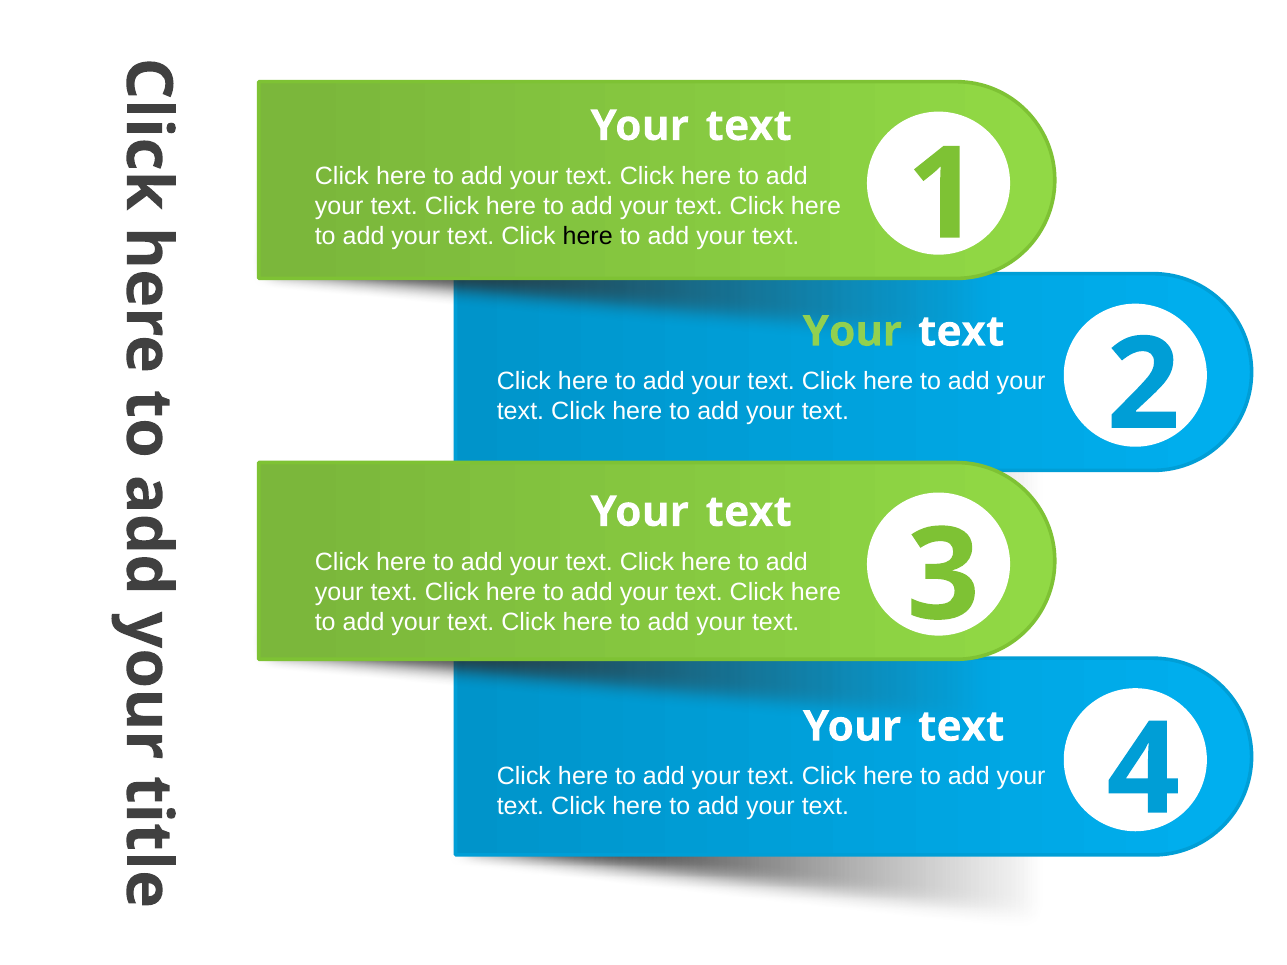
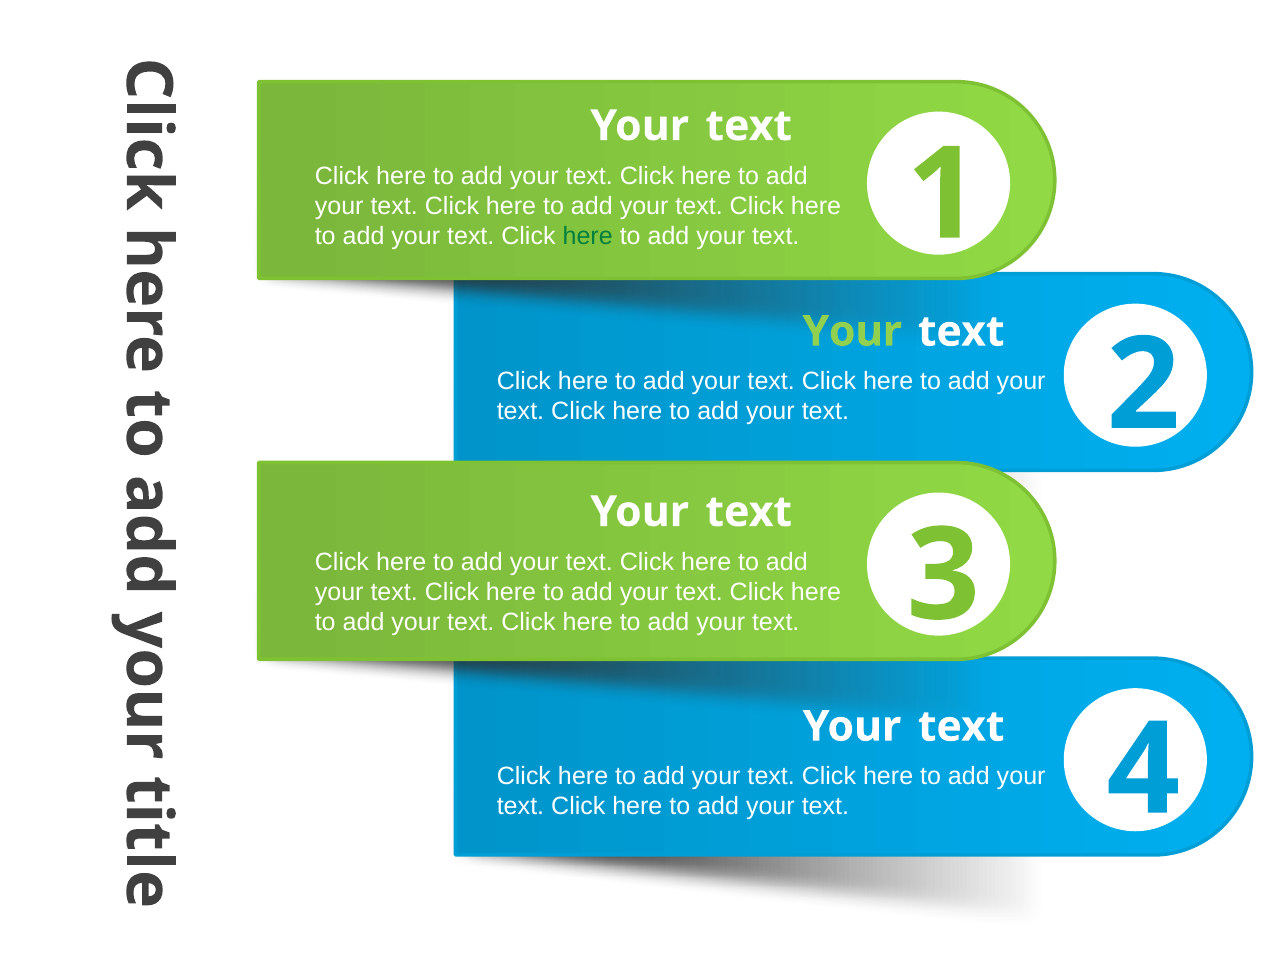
here colour: black -> green (588, 236)
